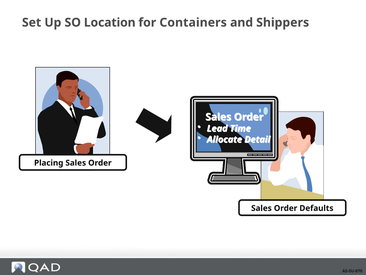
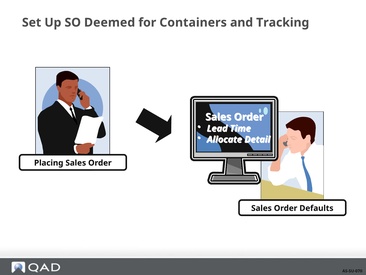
Location: Location -> Deemed (110, 23)
Shippers: Shippers -> Tracking (283, 23)
